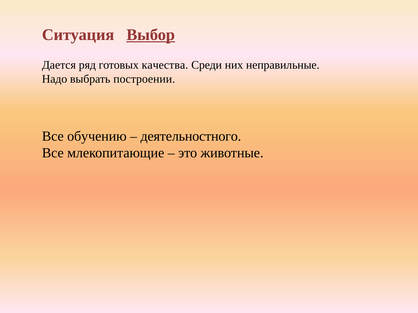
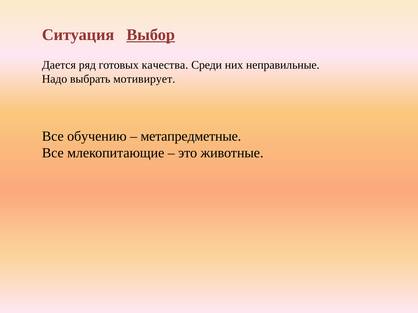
построении: построении -> мотивирует (144, 79)
деятельностного: деятельностного -> метапредметные (191, 136)
